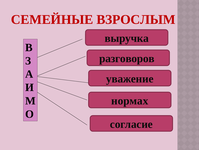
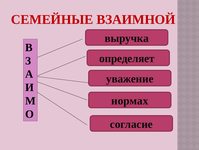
ВЗРОСЛЫМ: ВЗРОСЛЫМ -> ВЗАИМНОЙ (136, 19)
разговоров: разговоров -> определяет (127, 58)
